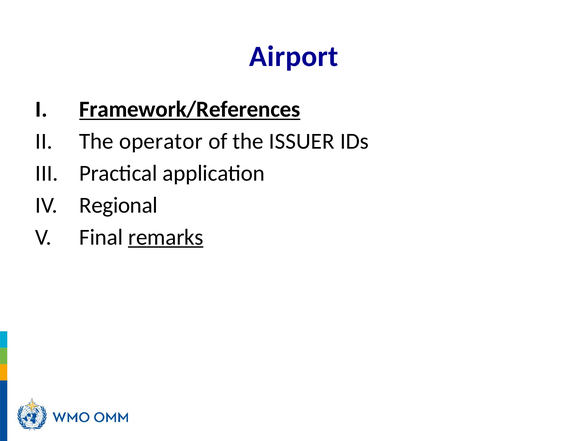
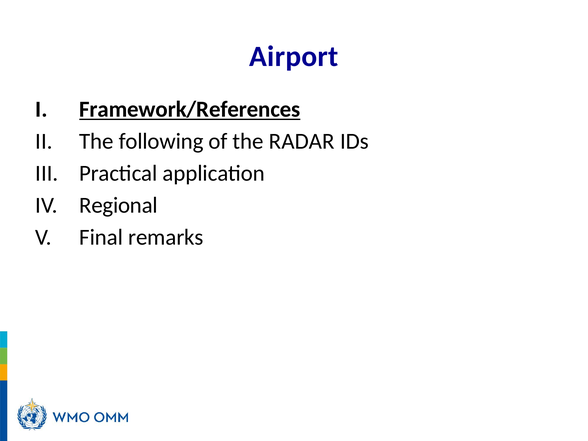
operator: operator -> following (161, 141)
ISSUER: ISSUER -> RADAR (302, 141)
remarks underline: present -> none (166, 237)
